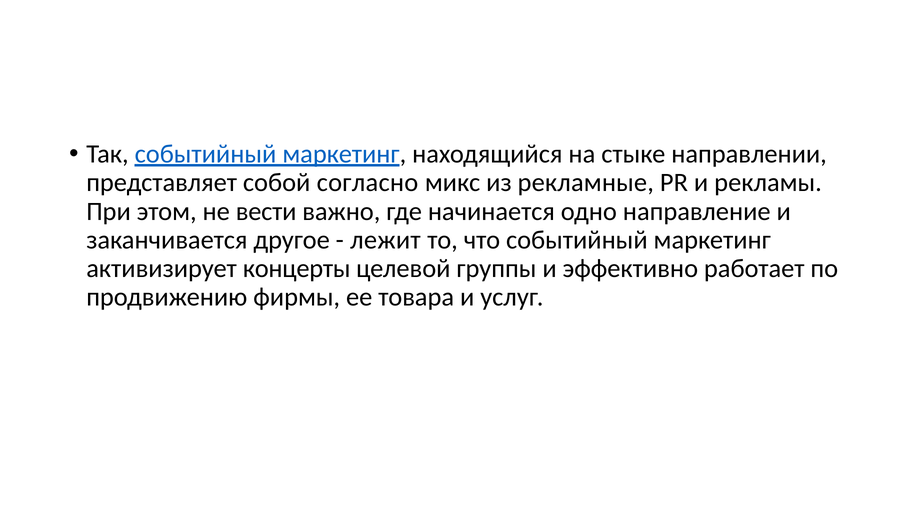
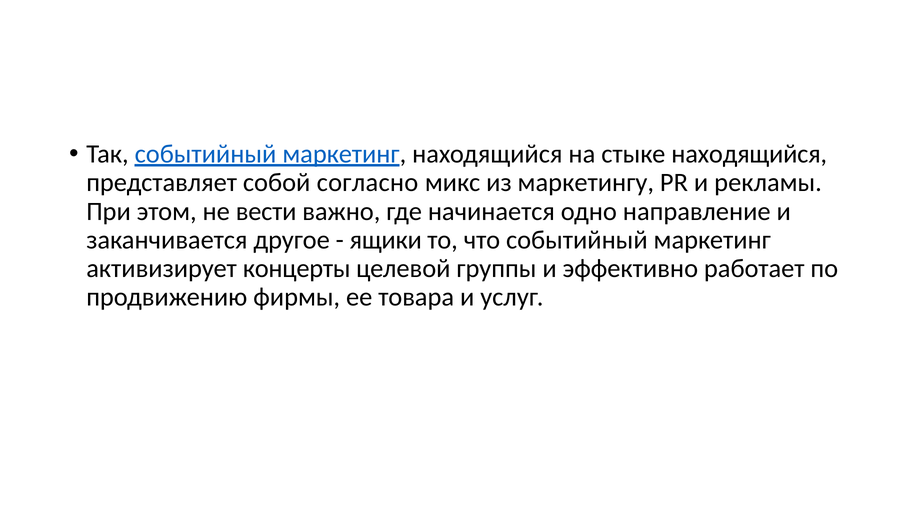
стыке направлении: направлении -> находящийся (749, 154)
рекламные: рекламные -> маркетингу (586, 183)
лежит: лежит -> ящики (386, 240)
